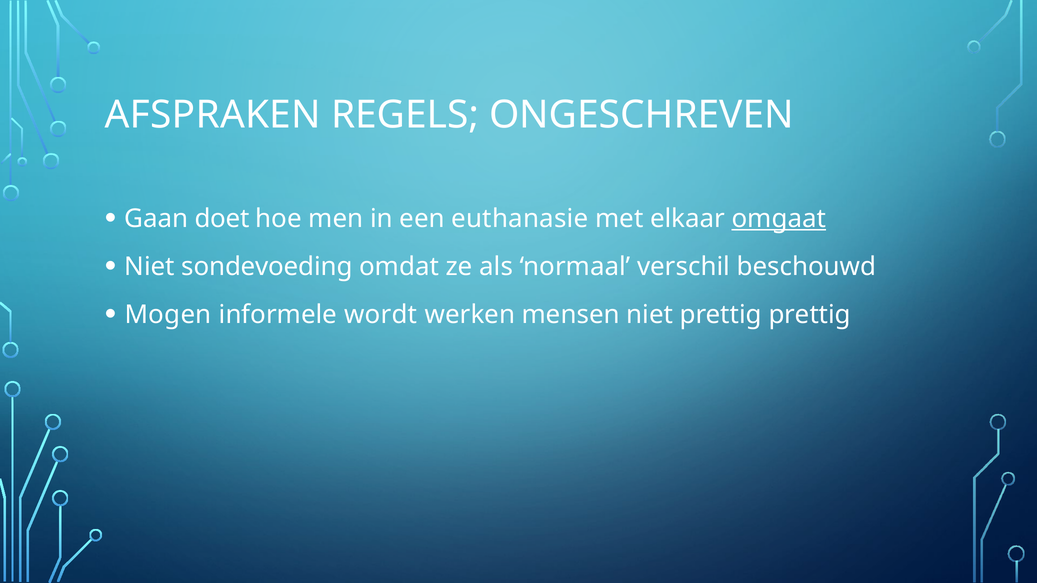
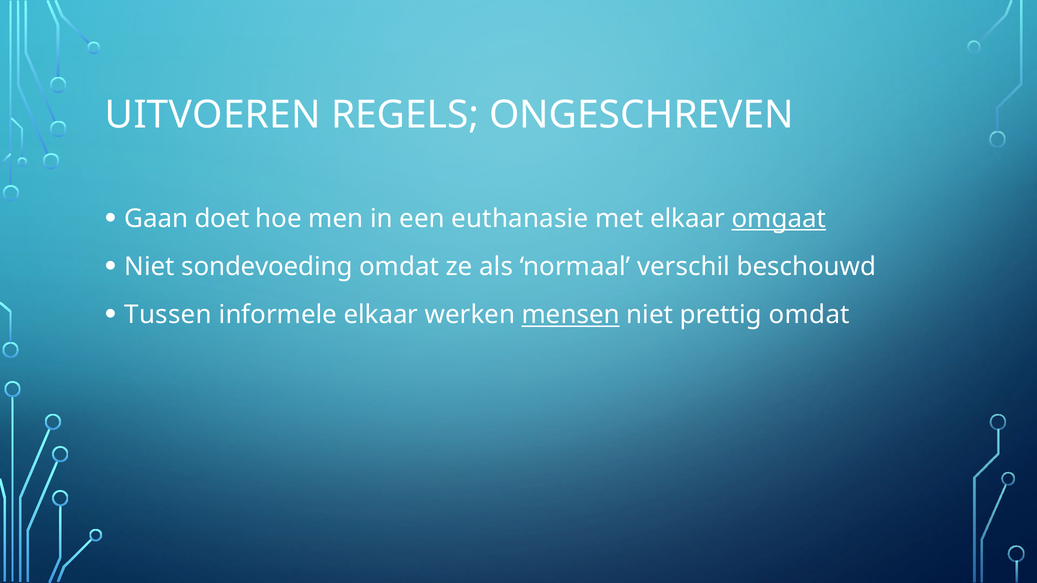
AFSPRAKEN: AFSPRAKEN -> UITVOEREN (213, 115)
Mogen: Mogen -> Tussen (168, 315)
informele wordt: wordt -> elkaar (381, 315)
mensen underline: none -> present (571, 315)
prettig prettig: prettig -> omdat (809, 315)
